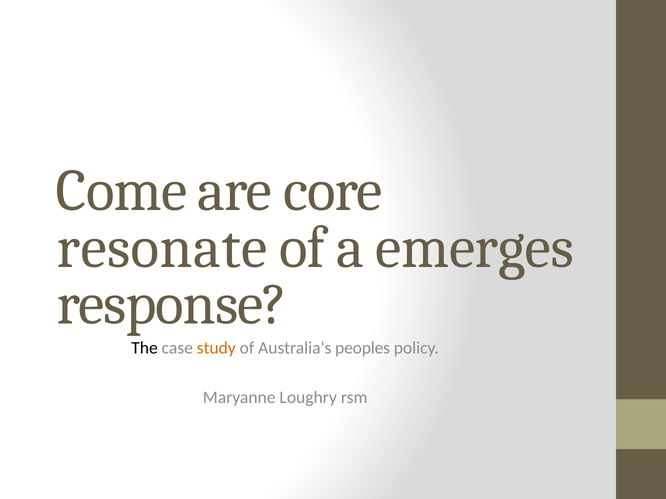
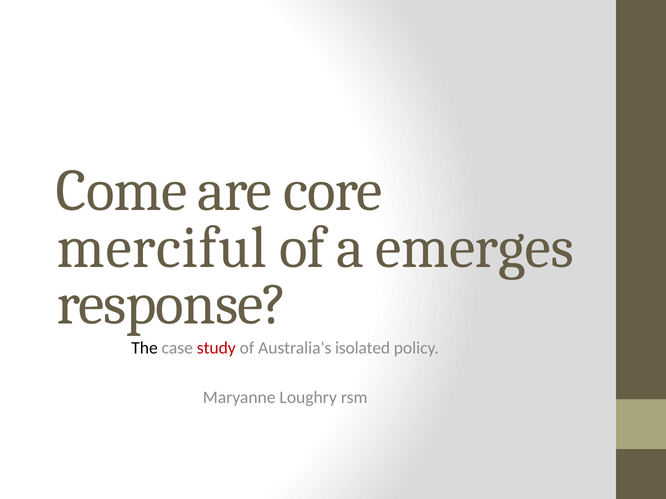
resonate: resonate -> merciful (162, 248)
study colour: orange -> red (216, 348)
peoples: peoples -> isolated (363, 348)
